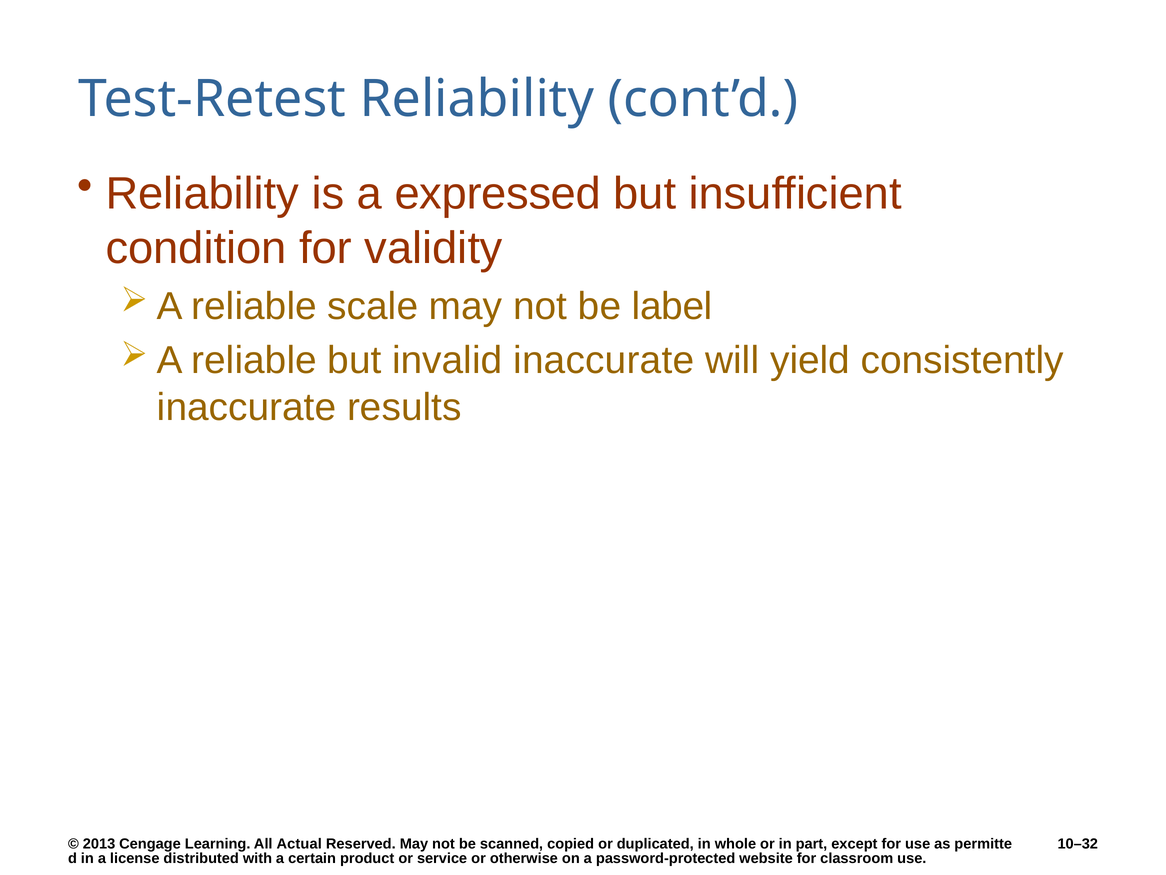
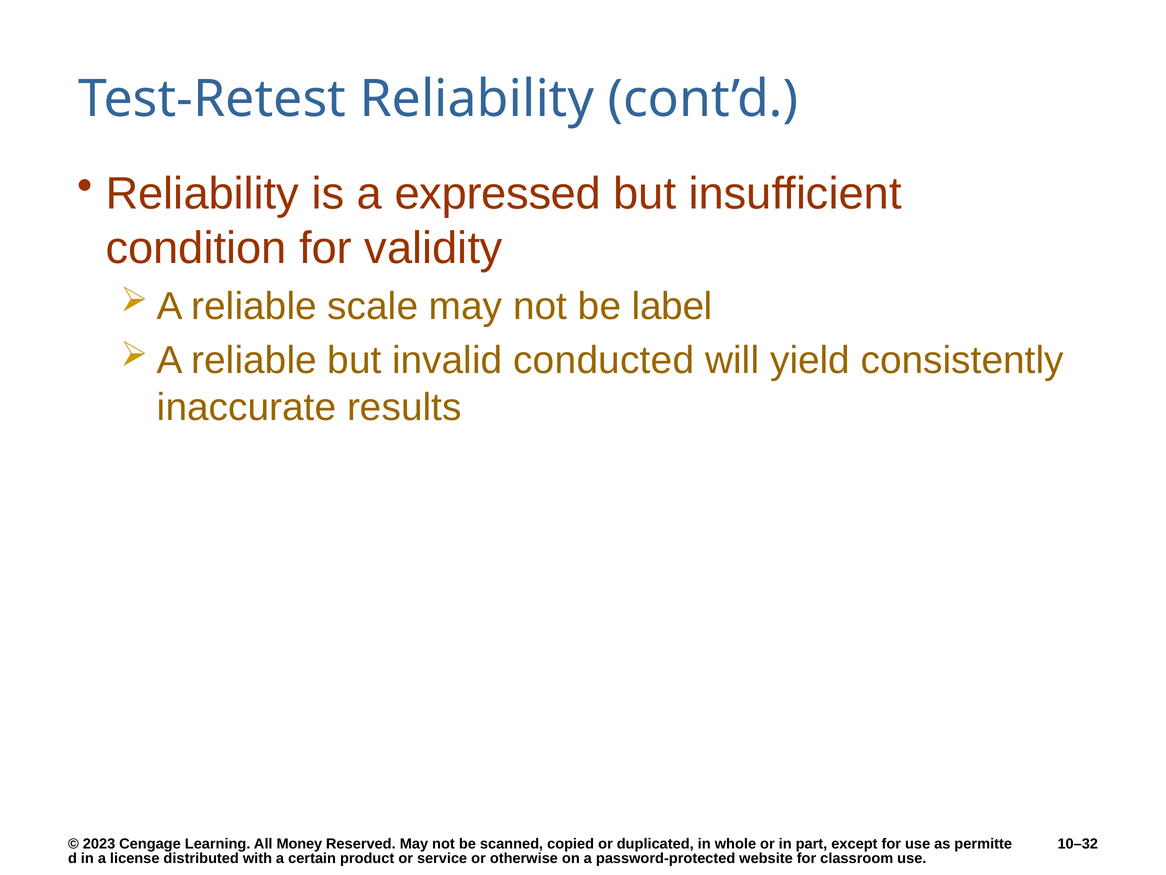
invalid inaccurate: inaccurate -> conducted (604, 360)
2013: 2013 -> 2023 (99, 843)
Actual: Actual -> Money (299, 843)
